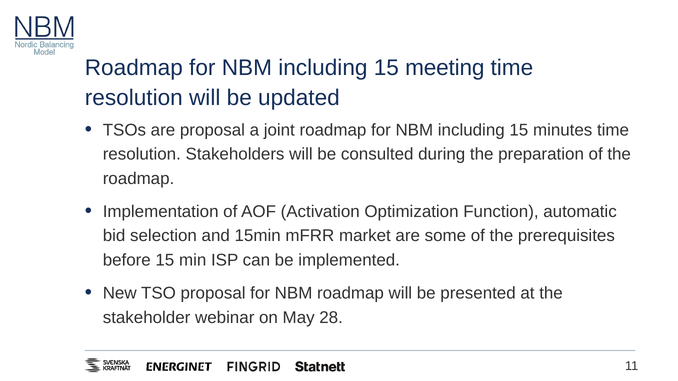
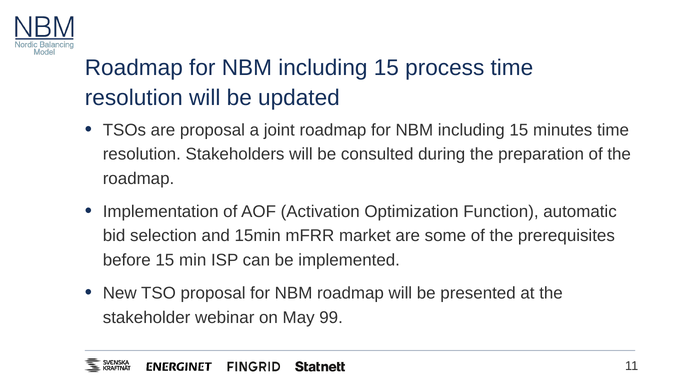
meeting: meeting -> process (445, 68)
28: 28 -> 99 (331, 318)
